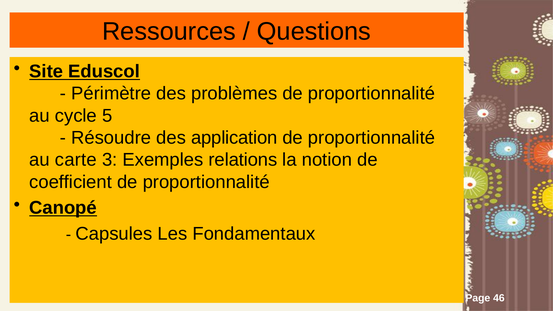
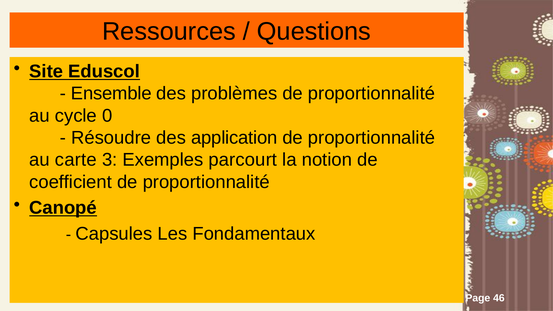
Périmètre: Périmètre -> Ensemble (111, 94)
5: 5 -> 0 (107, 116)
relations: relations -> parcourt (243, 160)
